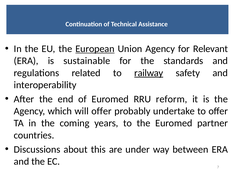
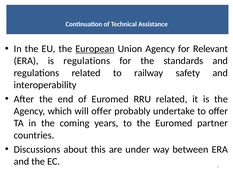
is sustainable: sustainable -> regulations (87, 61)
railway underline: present -> none (149, 73)
RRU reform: reform -> related (172, 99)
